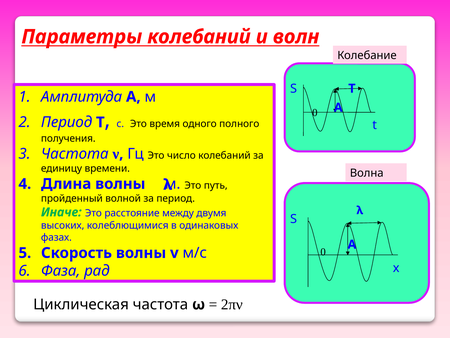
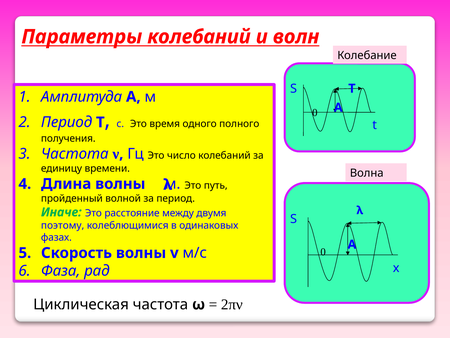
высоких: высоких -> поэтому (63, 225)
